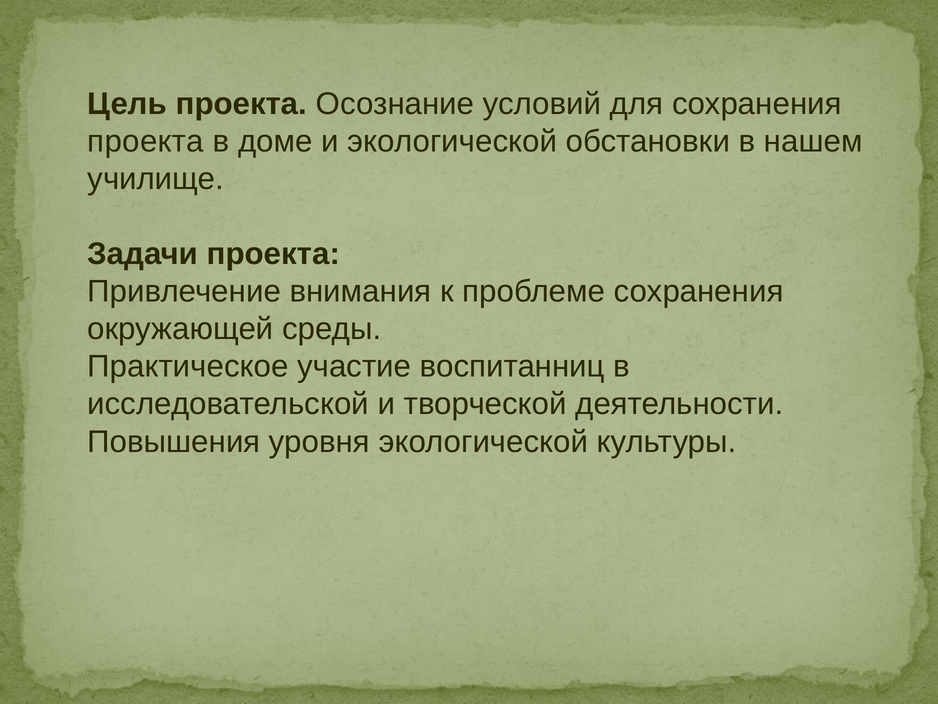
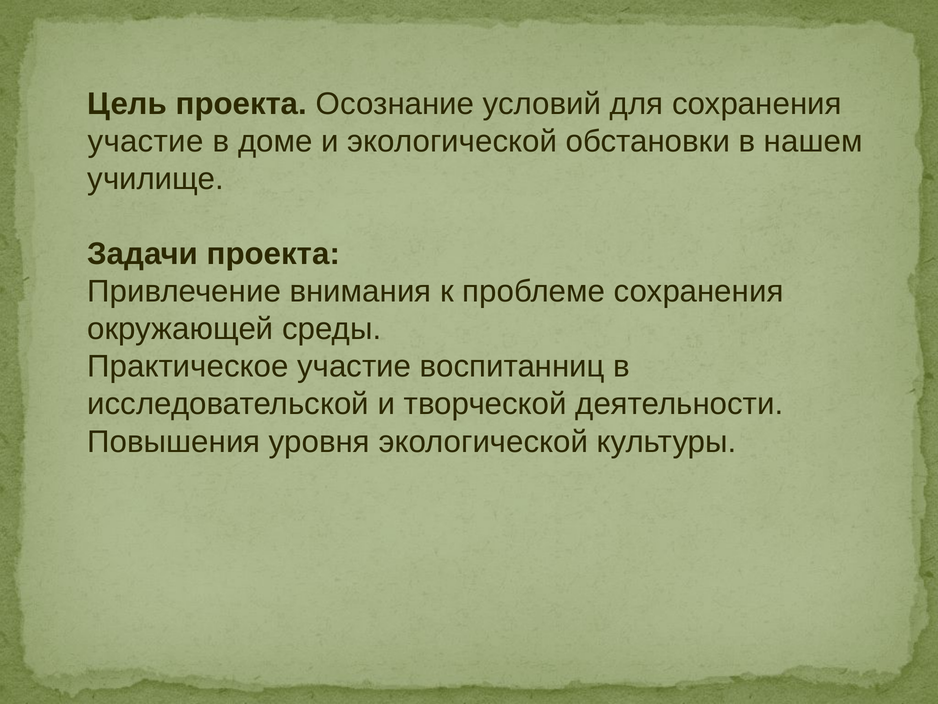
проекта: проекта -> участие (146, 141)
